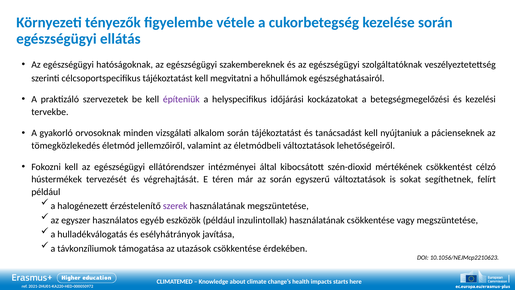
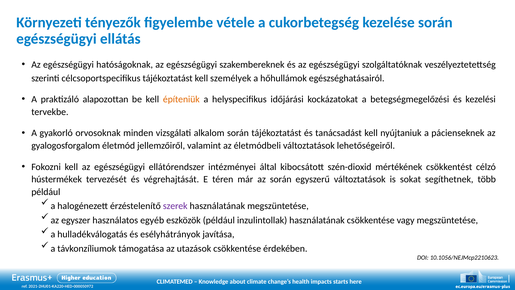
megvitatni: megvitatni -> személyek (231, 78)
szervezetek: szervezetek -> alapozottan (106, 99)
építeniük colour: purple -> orange (181, 99)
tömegközlekedés: tömegközlekedés -> gyalogosforgalom (66, 145)
felírt: felírt -> több (487, 179)
